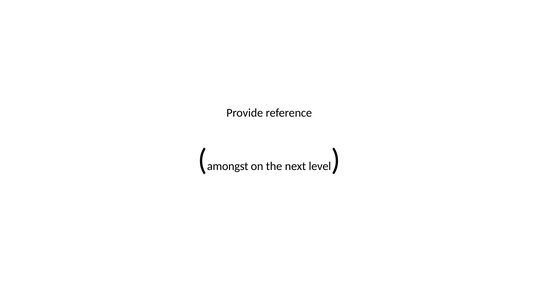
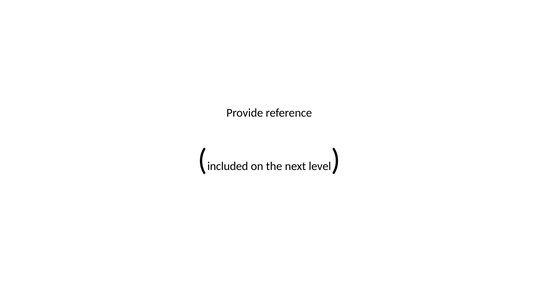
amongst: amongst -> included (228, 166)
